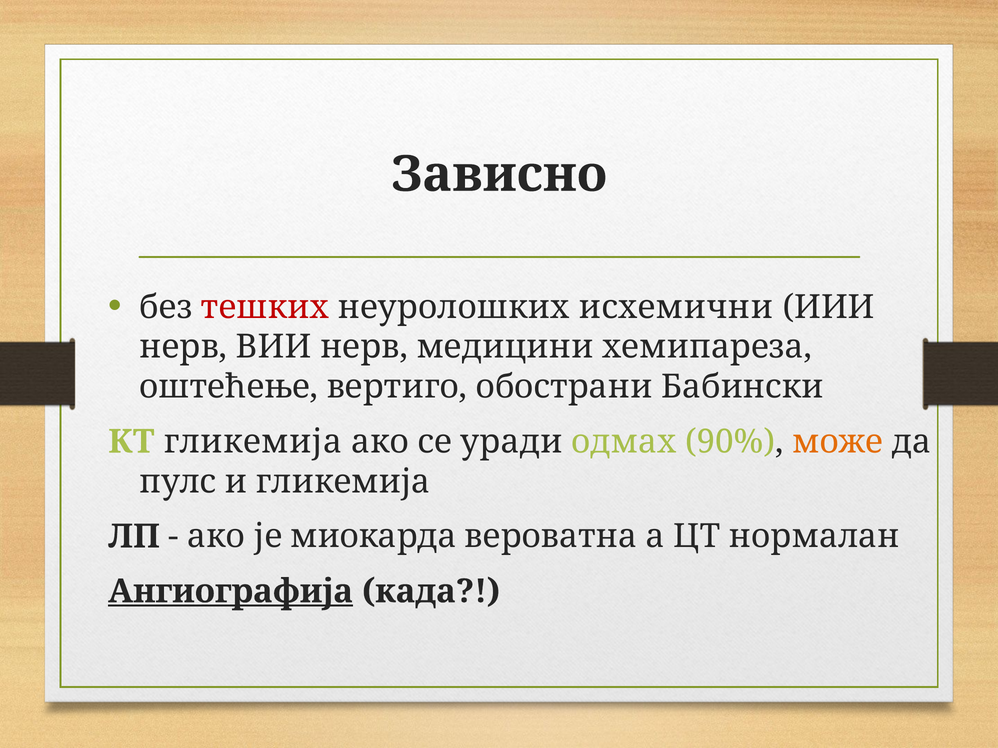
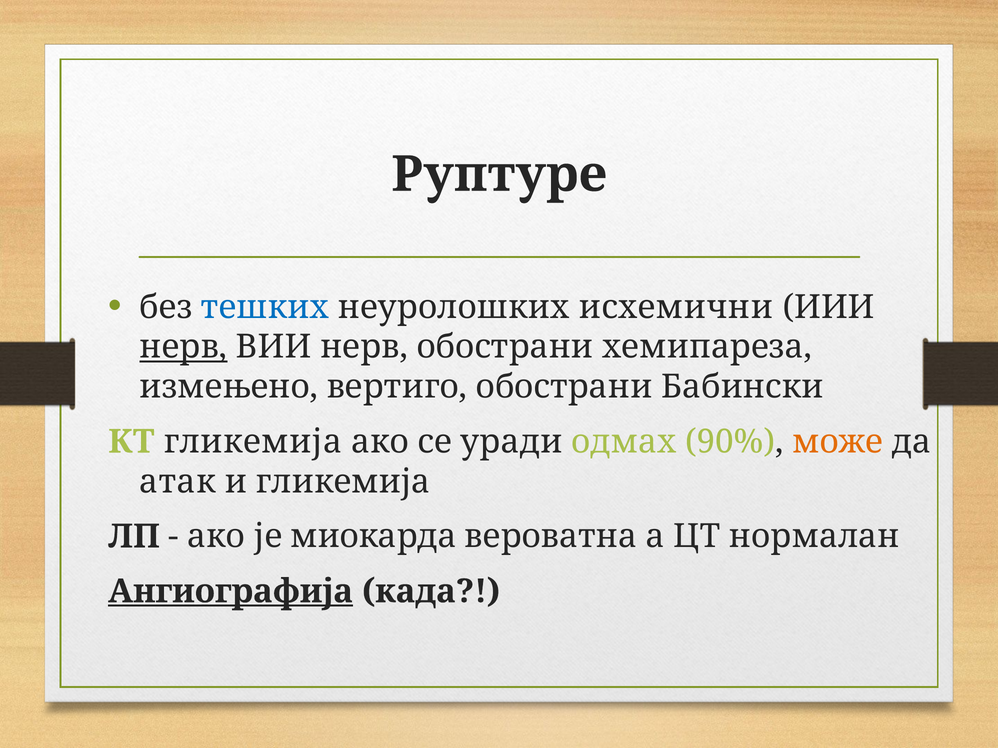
Зависно: Зависно -> Руптуре (499, 175)
тешких colour: red -> blue (265, 307)
нерв underline: none -> present (183, 347)
нерв медицини: медицини -> обострани (505, 347)
оштећење: оштећење -> измењено (229, 387)
пулс: пулс -> атак (178, 482)
